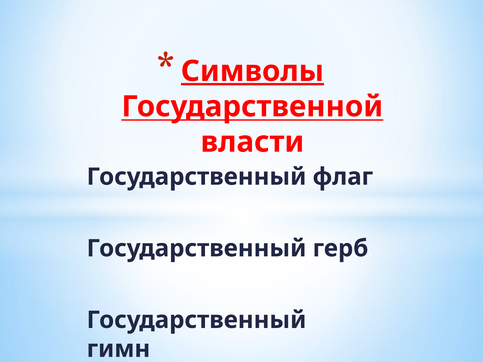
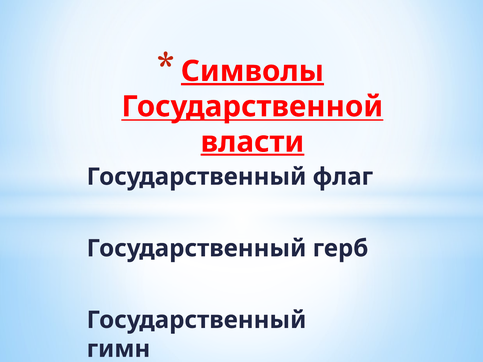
власти underline: none -> present (252, 142)
